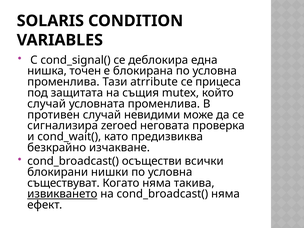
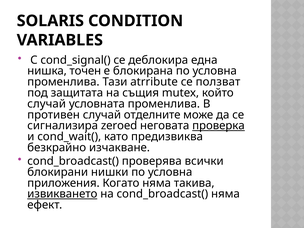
прицеса: прицеса -> ползват (218, 82)
невидими: невидими -> отделните (152, 115)
проверка underline: none -> present (218, 126)
осъществи: осъществи -> проверява (152, 161)
съществуват: съществуват -> приложения (63, 183)
